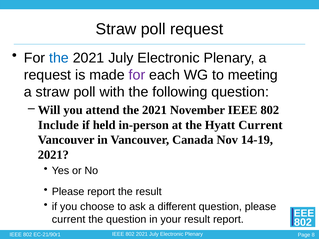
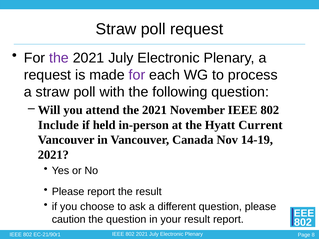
the colour: blue -> purple (59, 58)
meeting: meeting -> process (253, 75)
current: current -> caution (69, 220)
